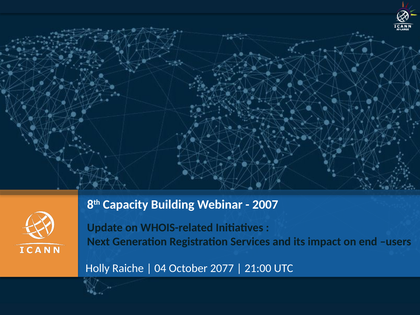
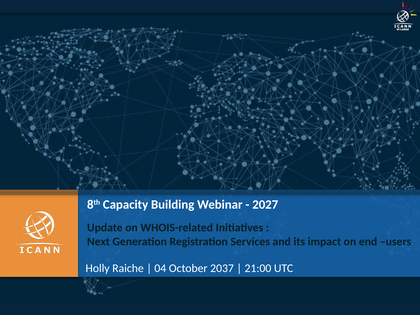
2007: 2007 -> 2027 (265, 205)
2077: 2077 -> 2037 (222, 268)
